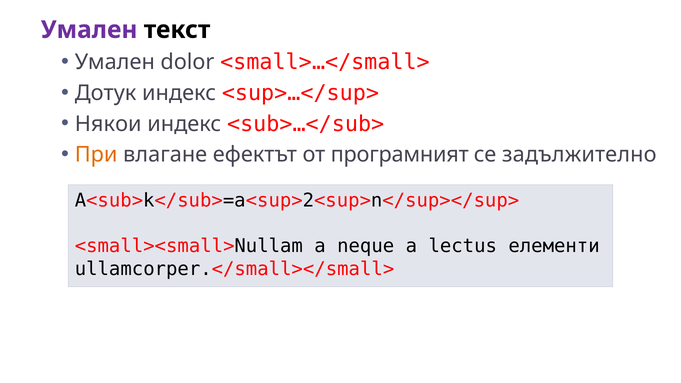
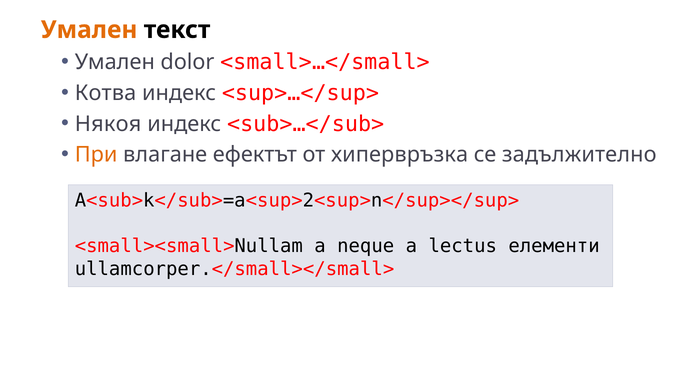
Умален colour: purple -> orange (89, 30)
Дотук: Дотук -> Котва (106, 93)
Някои: Някои -> Някоя (108, 124)
програмният: програмният -> хипервръзка (400, 155)
